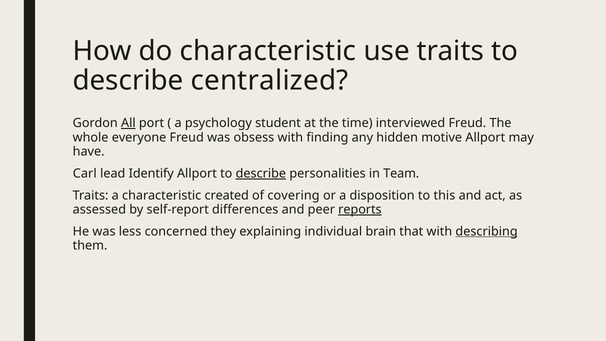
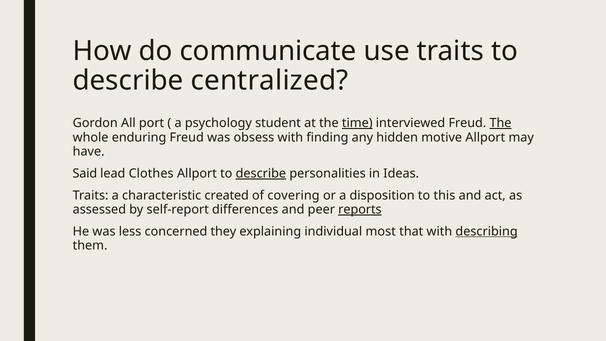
do characteristic: characteristic -> communicate (268, 51)
All underline: present -> none (128, 123)
time underline: none -> present (357, 123)
The underline: none -> present (501, 123)
everyone: everyone -> enduring (139, 137)
Carl: Carl -> Said (85, 173)
Identify: Identify -> Clothes (151, 173)
Team: Team -> Ideas (401, 173)
brain: brain -> most (381, 231)
